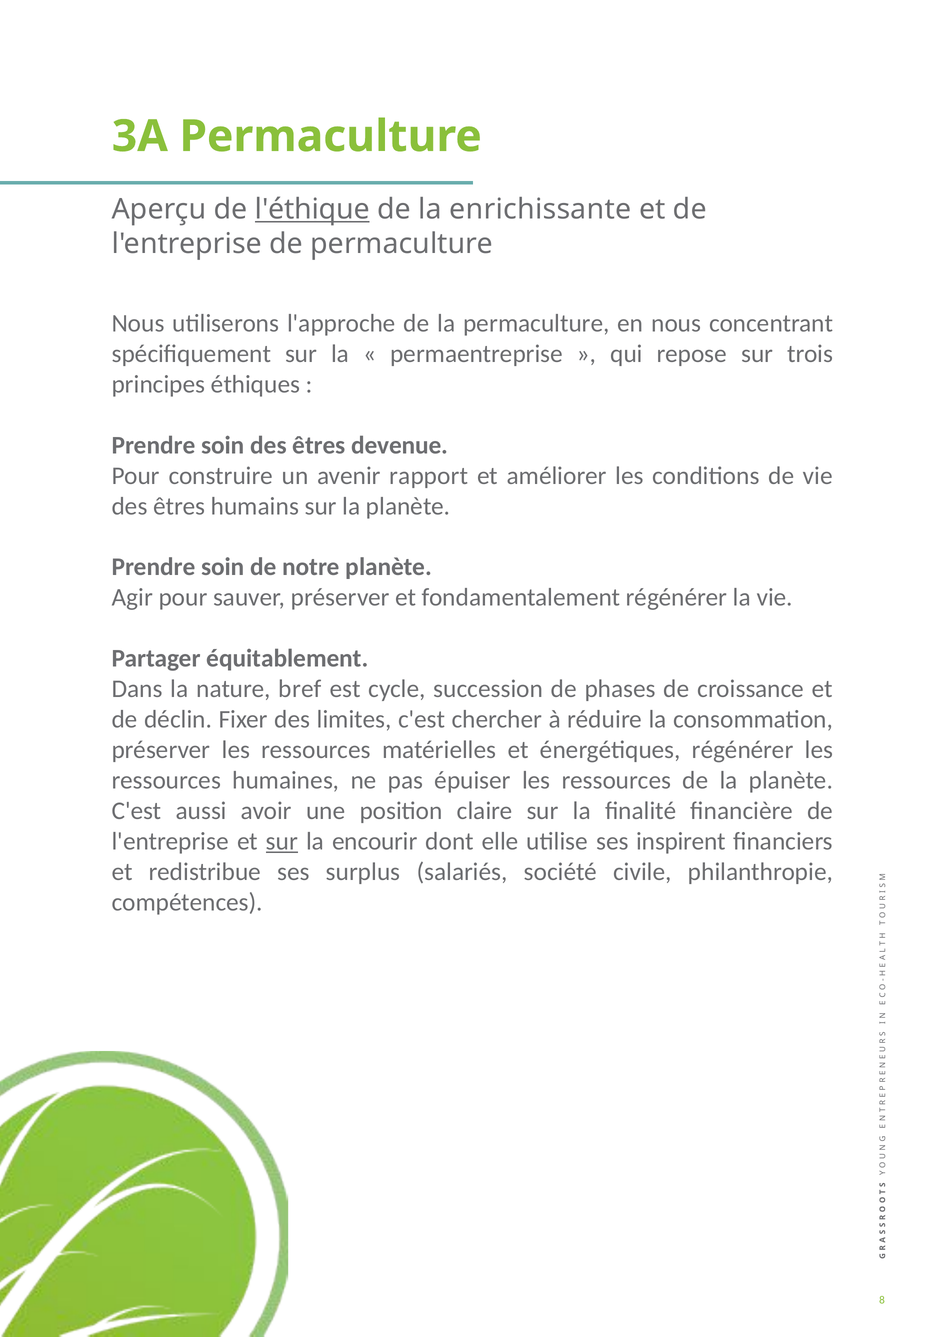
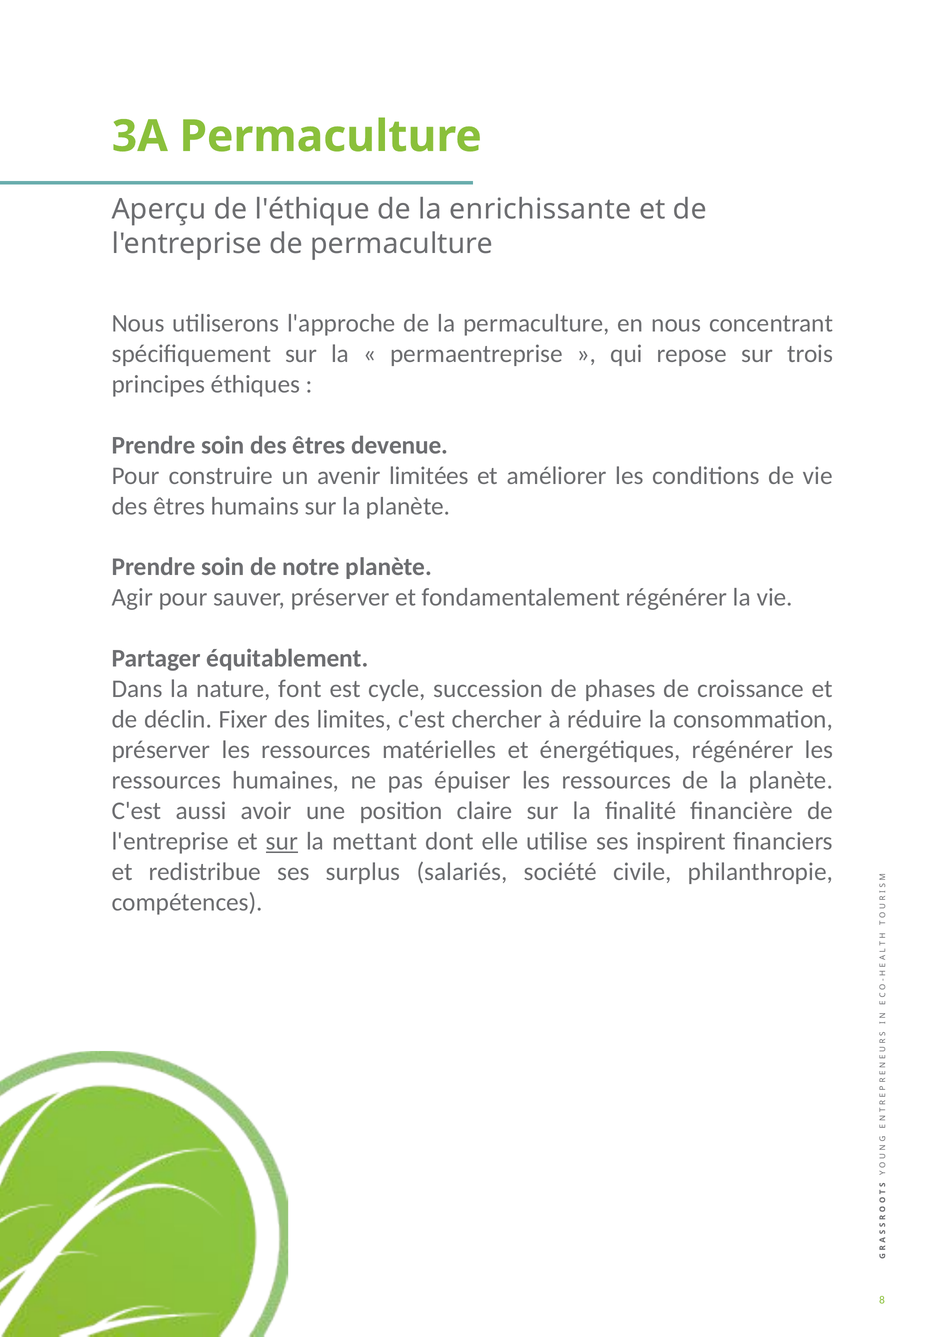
l'éthique underline: present -> none (312, 210)
rapport: rapport -> limitées (429, 476)
bref: bref -> font (300, 689)
encourir: encourir -> mettant (375, 842)
